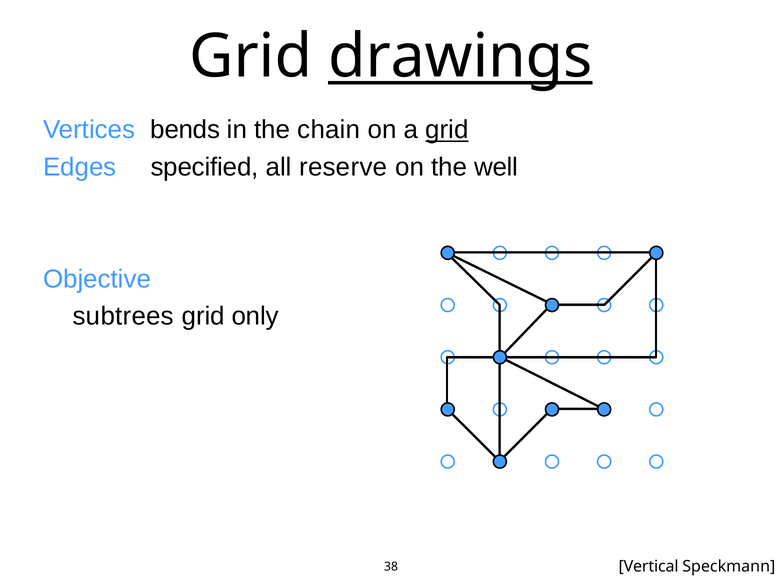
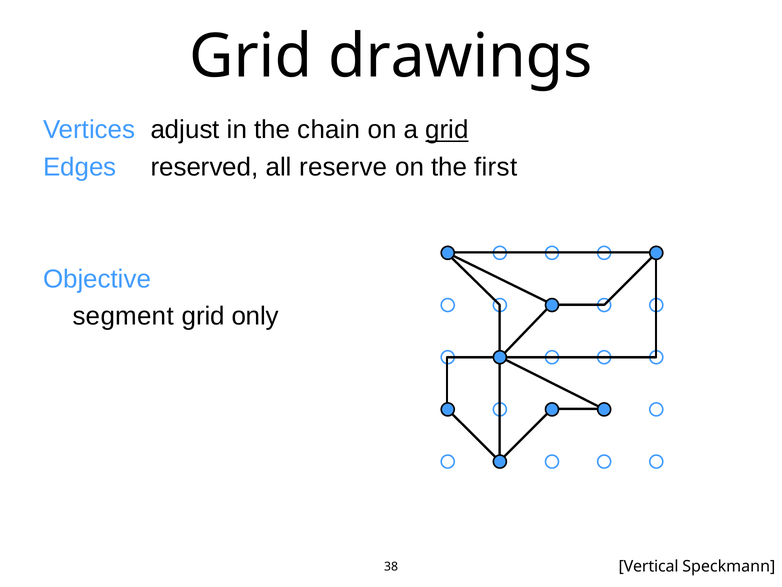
drawings underline: present -> none (460, 56)
bends: bends -> adjust (185, 130)
specified: specified -> reserved (205, 167)
well: well -> first (496, 167)
subtrees: subtrees -> segment (123, 316)
